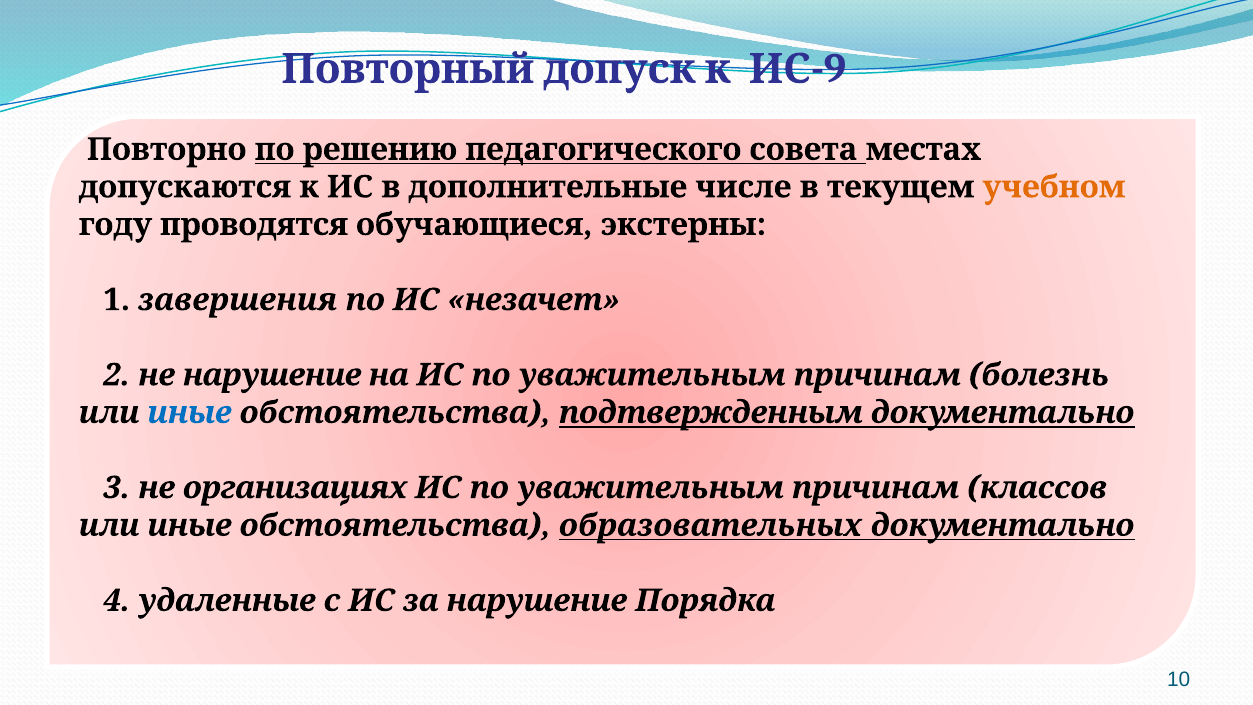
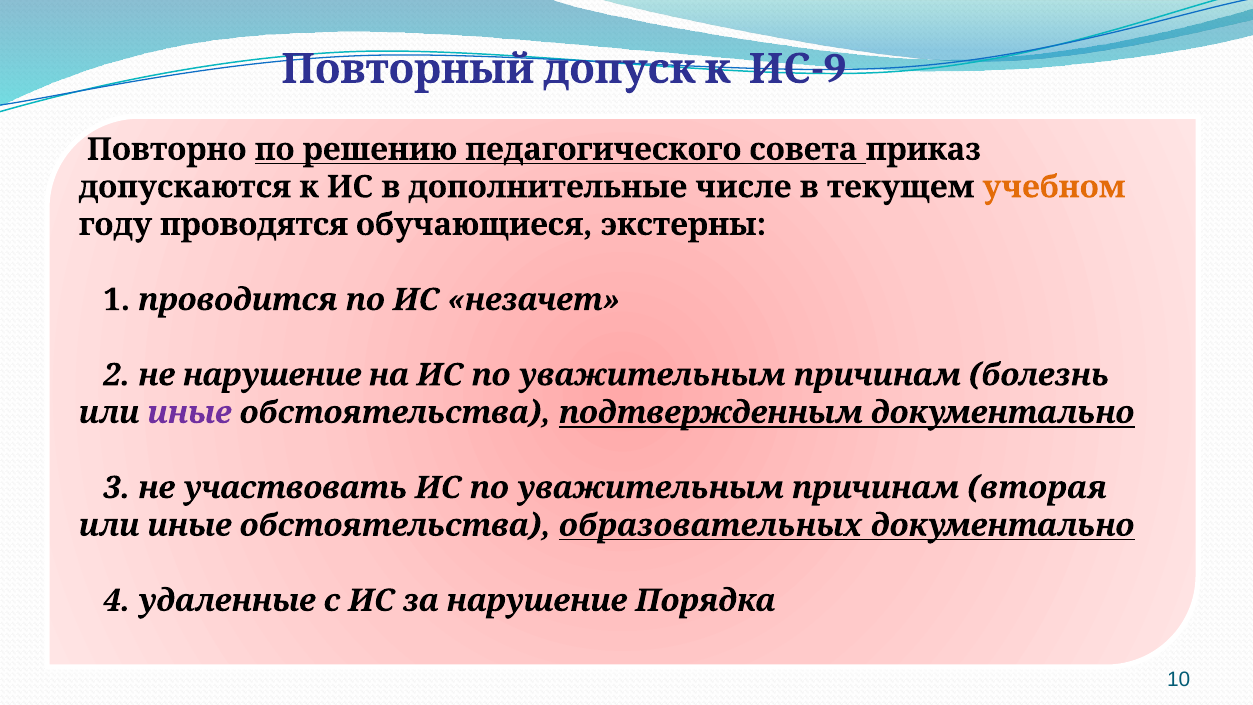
местах: местах -> приказ (923, 149)
завершения: завершения -> проводится (238, 300)
иные colour: blue -> purple (190, 413)
организациях: организациях -> участвовать (295, 488)
классов: классов -> вторая (1037, 488)
